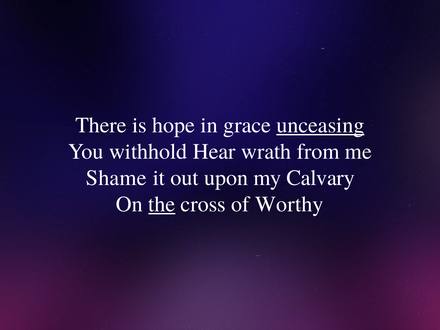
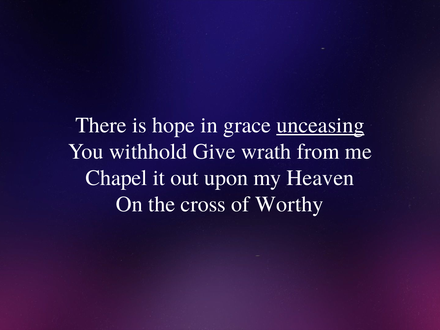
Hear: Hear -> Give (214, 152)
Shame: Shame -> Chapel (116, 178)
Calvary: Calvary -> Heaven (320, 178)
the underline: present -> none (162, 204)
